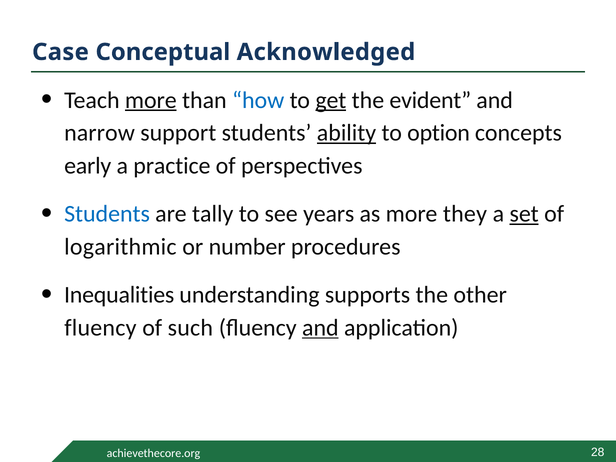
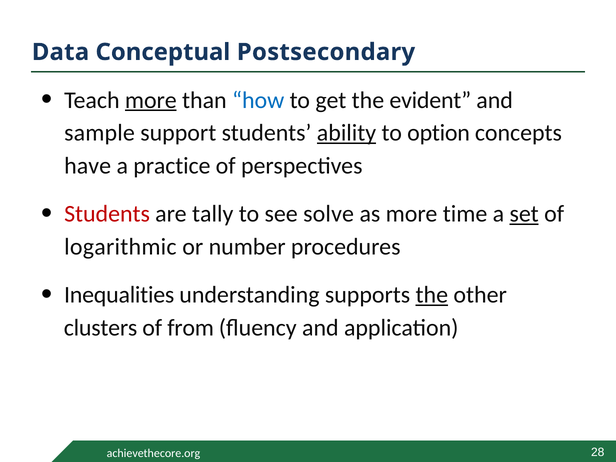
Case: Case -> Data (60, 52)
Acknowledged: Acknowledged -> Postsecondary (326, 52)
get underline: present -> none (331, 100)
narrow: narrow -> sample (99, 133)
early: early -> have (88, 166)
Students colour: blue -> red (107, 214)
years: years -> solve (329, 214)
they: they -> time (465, 214)
the underline: none -> present (432, 295)
fluency: fluency -> clusters (101, 328)
such: such -> from (191, 328)
and underline: present -> none (320, 328)
